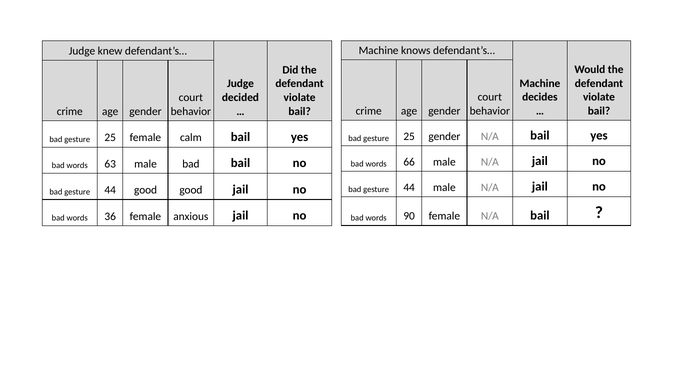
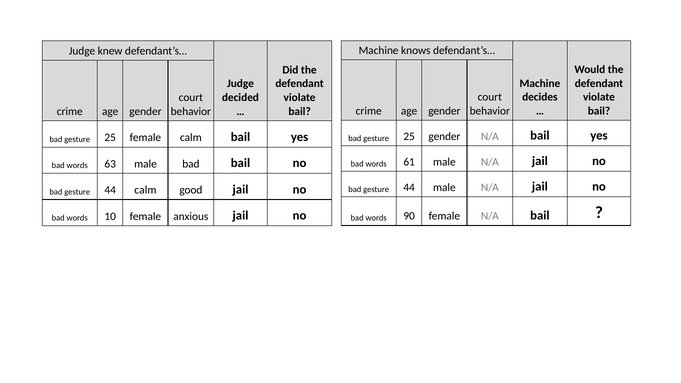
66: 66 -> 61 (409, 162)
44 good: good -> calm (145, 190)
36: 36 -> 10 (110, 216)
